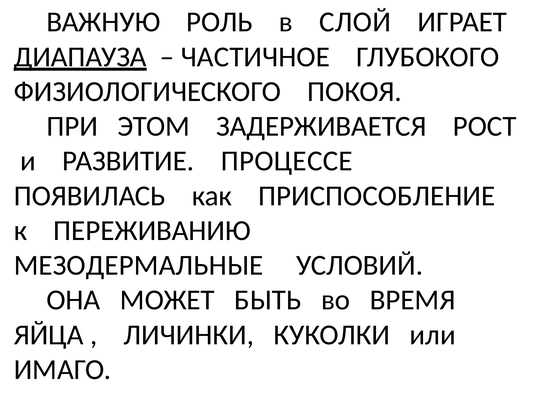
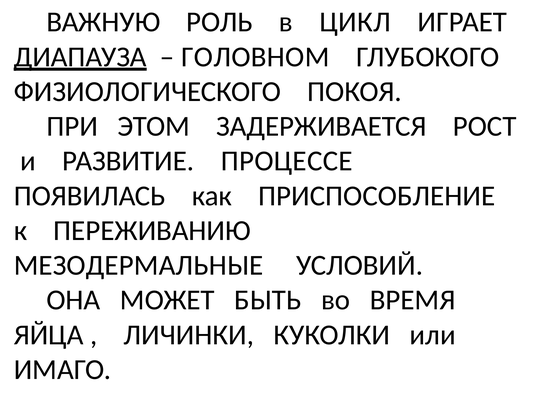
СЛОЙ: СЛОЙ -> ЦИКЛ (355, 22)
ЧАСТИЧНОЕ: ЧАСТИЧНОЕ -> ГОЛОВНОМ (255, 57)
